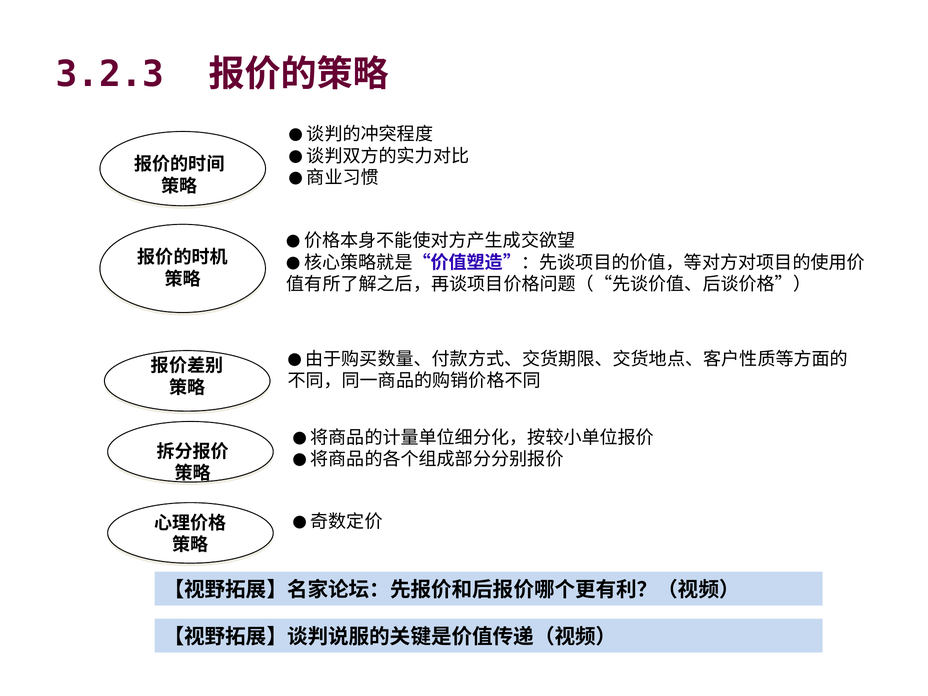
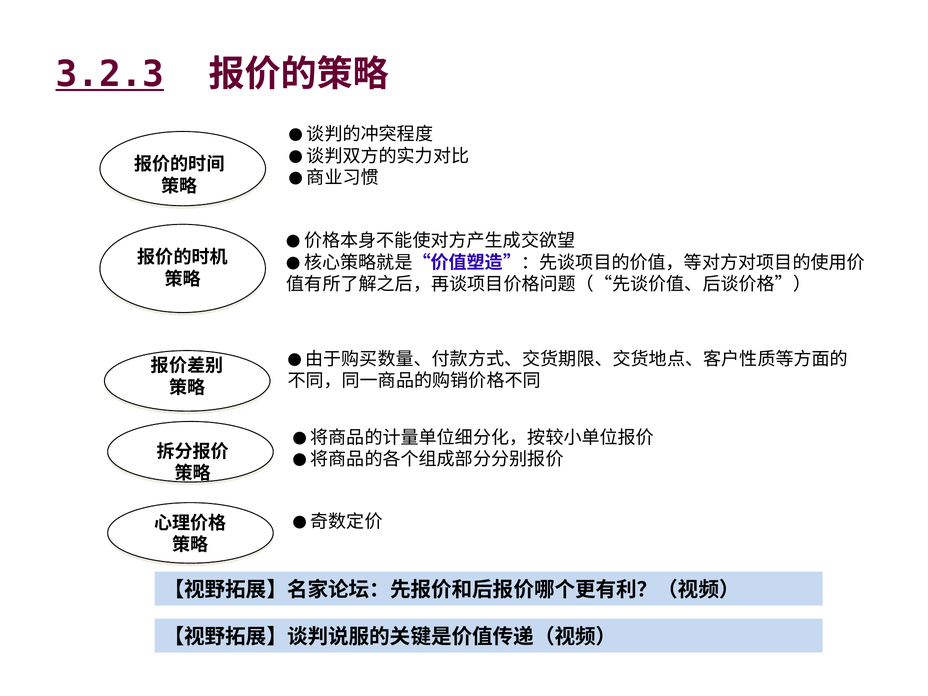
3.2.3 underline: none -> present (110, 74)
